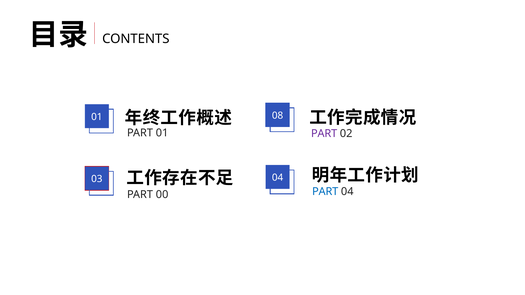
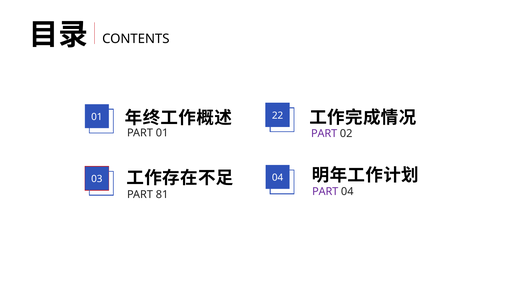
08: 08 -> 22 (278, 116)
PART colour: blue -> purple (325, 192)
00: 00 -> 81 (162, 195)
